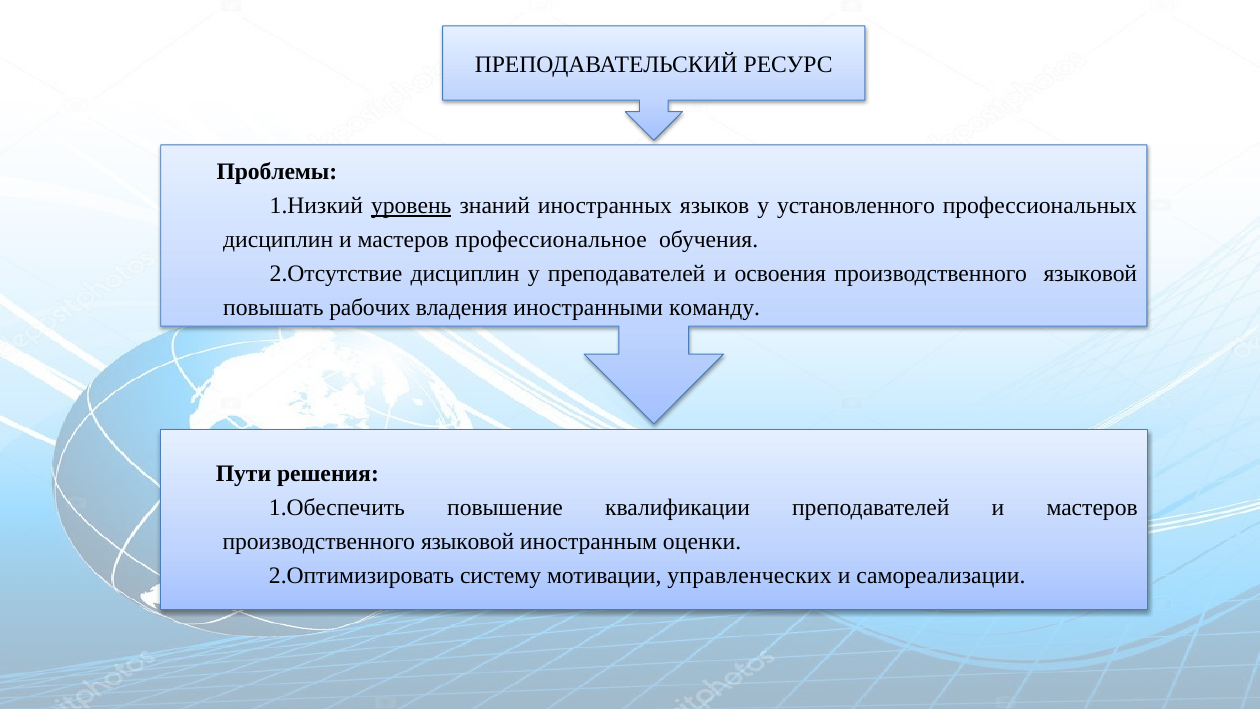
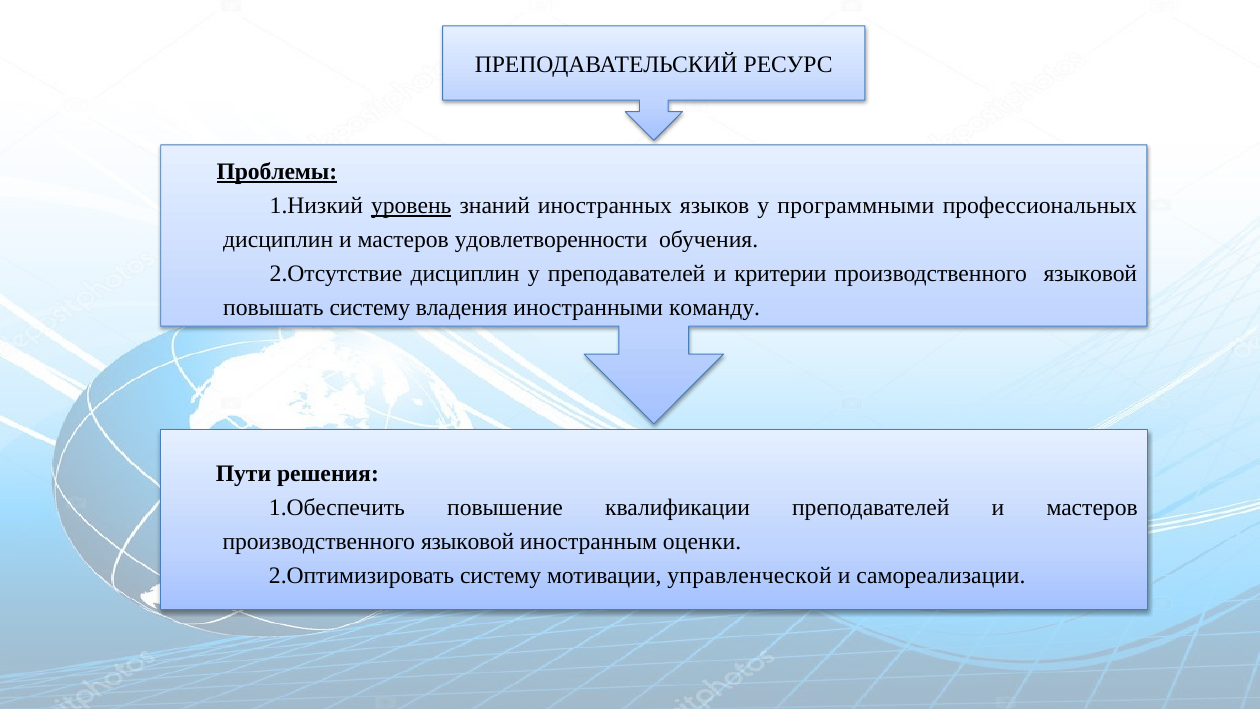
Проблемы underline: none -> present (277, 172)
установленного: установленного -> программными (856, 206)
профессиональное: профессиональное -> удовлетворенности (551, 240)
освоения: освоения -> критерии (780, 274)
повышать рабочих: рабочих -> систему (370, 308)
управленческих: управленческих -> управленческой (750, 575)
